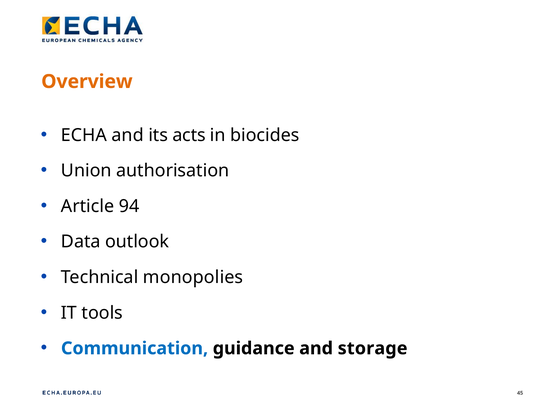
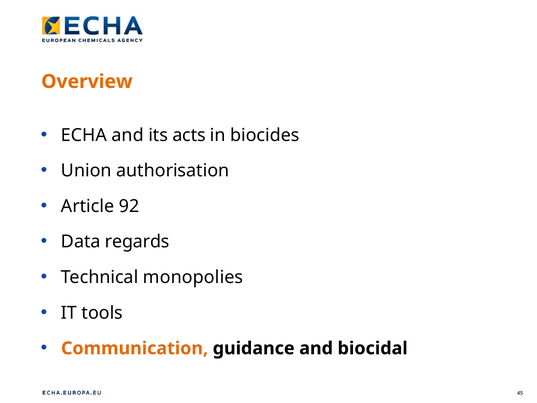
94: 94 -> 92 (129, 206)
outlook: outlook -> regards (137, 242)
Communication colour: blue -> orange (135, 348)
storage: storage -> biocidal (373, 348)
